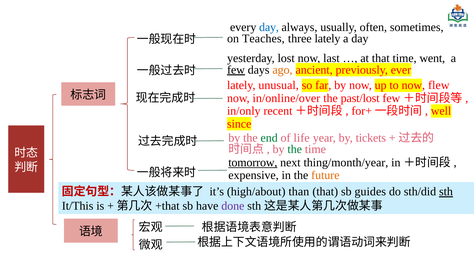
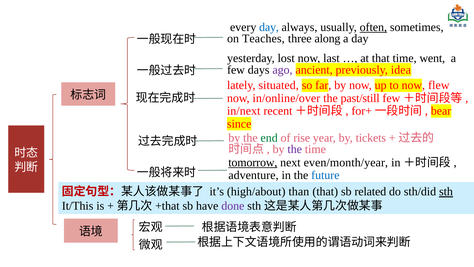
often underline: none -> present (373, 27)
three lately: lately -> along (327, 39)
few underline: present -> none (236, 70)
ago colour: orange -> purple (283, 70)
ever: ever -> idea (401, 70)
unusual: unusual -> situated (279, 85)
past/lost: past/lost -> past/still (360, 98)
in/only: in/only -> in/next (244, 111)
well: well -> bear (441, 111)
life: life -> rise (302, 138)
the colour: green -> purple (295, 149)
thing/month/year: thing/month/year -> even/month/year (346, 162)
expensive: expensive -> adventure (253, 175)
future colour: orange -> blue (325, 175)
guides: guides -> related (370, 191)
